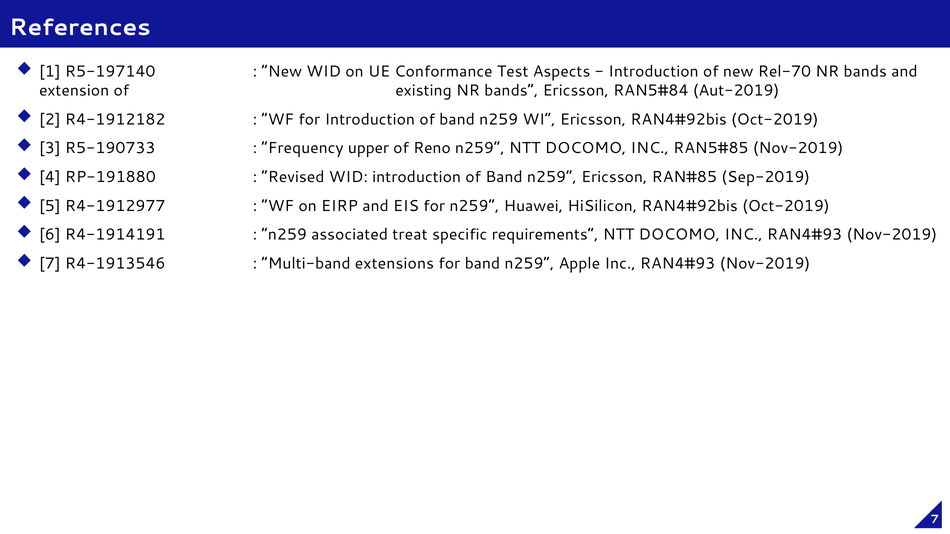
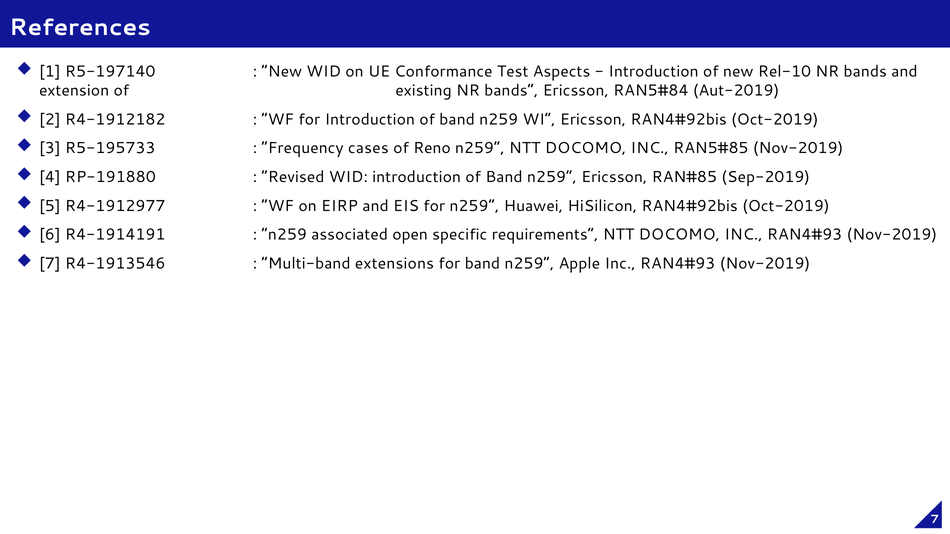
Rel-70: Rel-70 -> Rel-10 (784, 72)
R5-190733: R5-190733 -> R5-195733 (110, 148)
upper: upper -> cases (368, 148)
treat: treat -> open (410, 235)
